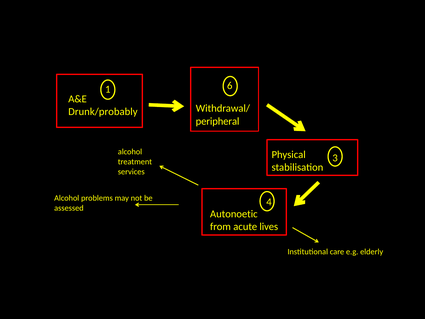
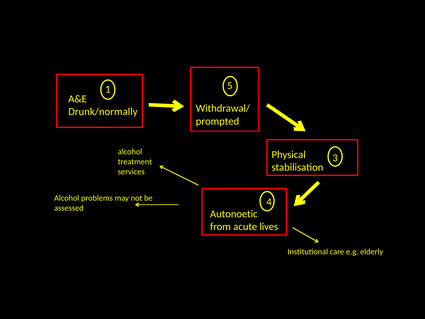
1 6: 6 -> 5 (230, 86)
Drunk/probably: Drunk/probably -> Drunk/normally (103, 112)
peripheral: peripheral -> prompted (218, 121)
